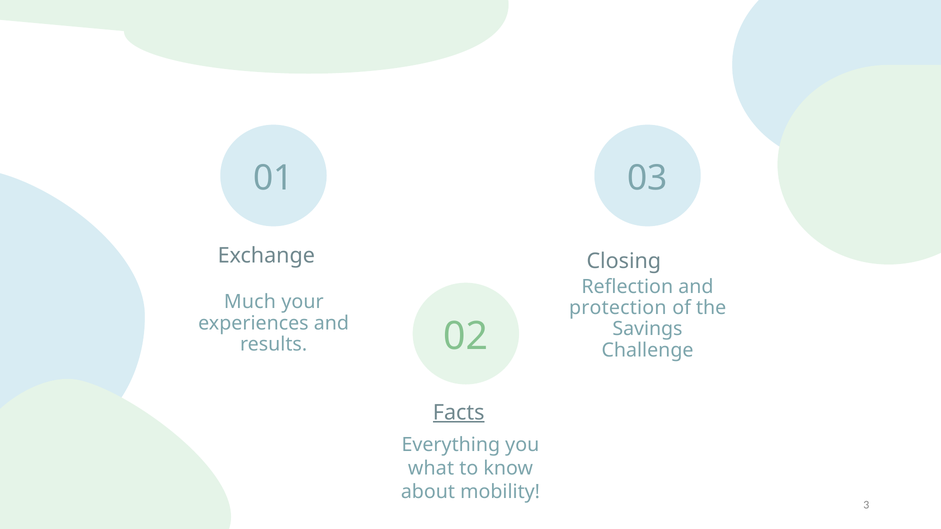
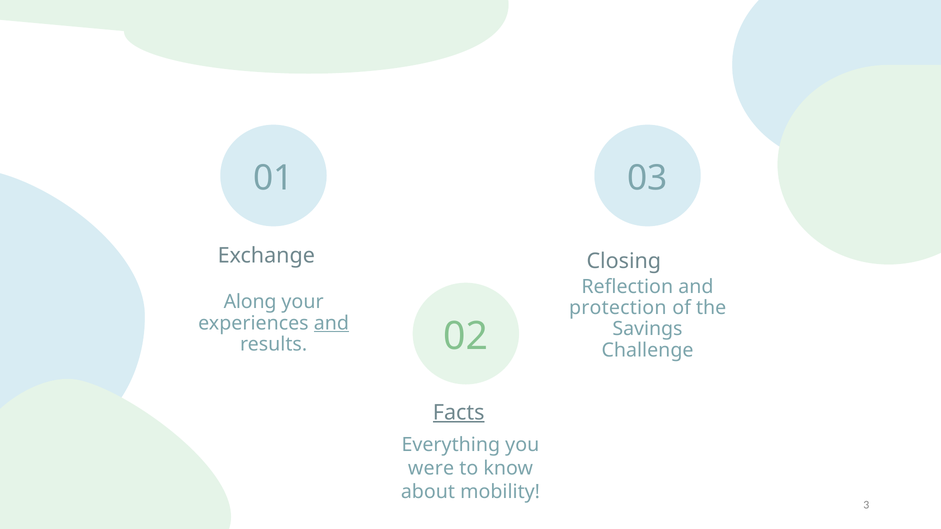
Much: Much -> Along (250, 302)
and underline: none -> present (331, 323)
what: what -> were (431, 468)
